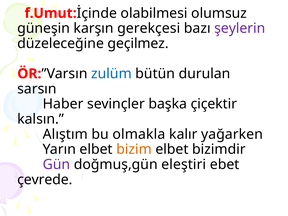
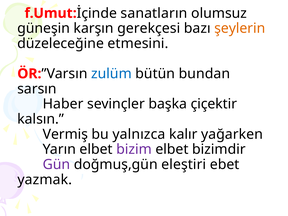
olabilmesi: olabilmesi -> sanatların (154, 13)
şeylerin colour: purple -> orange (240, 28)
geçilmez: geçilmez -> etmesini (138, 43)
durulan: durulan -> bundan (204, 74)
Alıştım: Alıştım -> Vermiş (65, 134)
olmakla: olmakla -> yalnızca (139, 134)
bizim colour: orange -> purple (134, 149)
çevrede: çevrede -> yazmak (45, 180)
